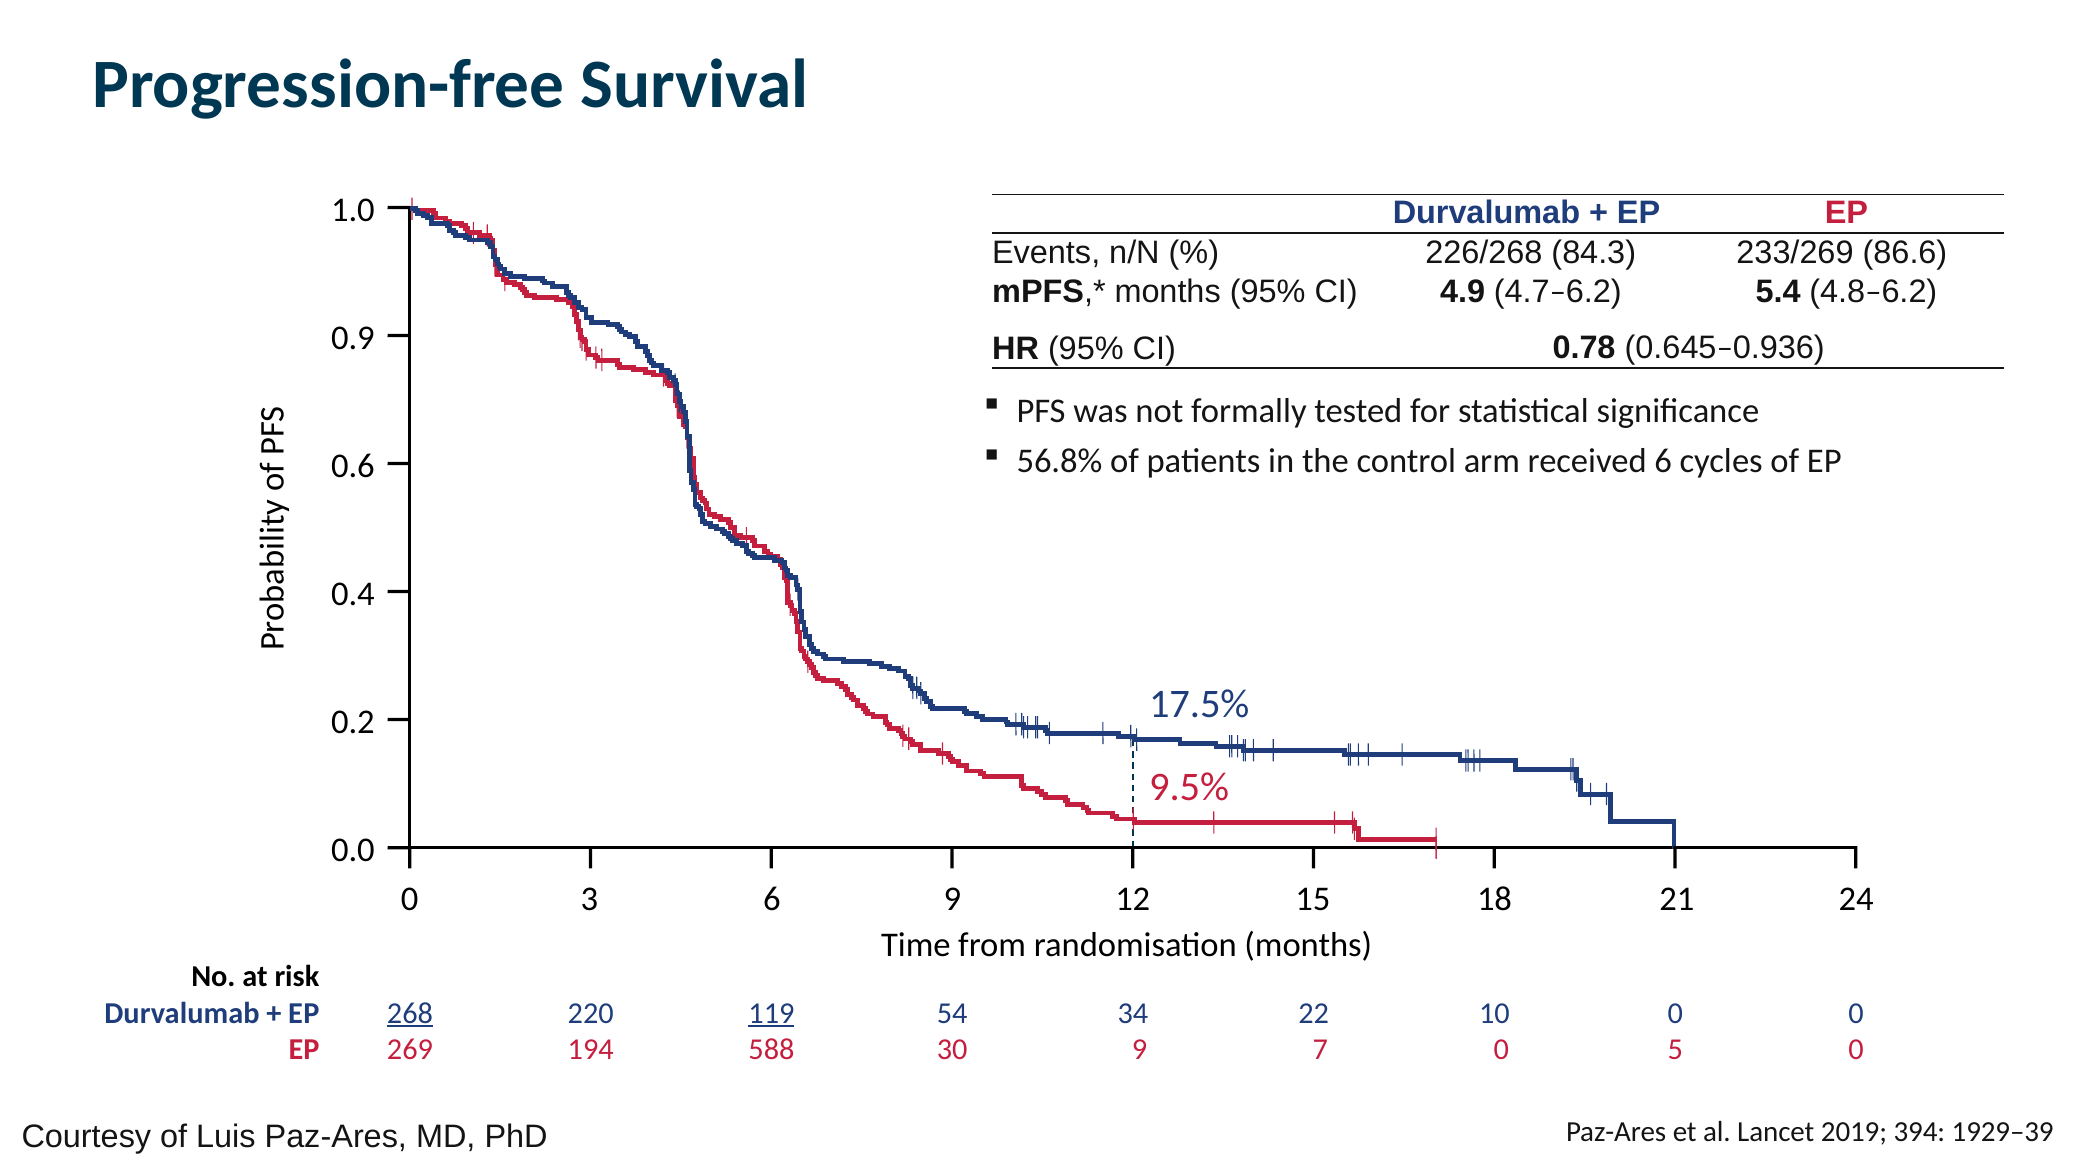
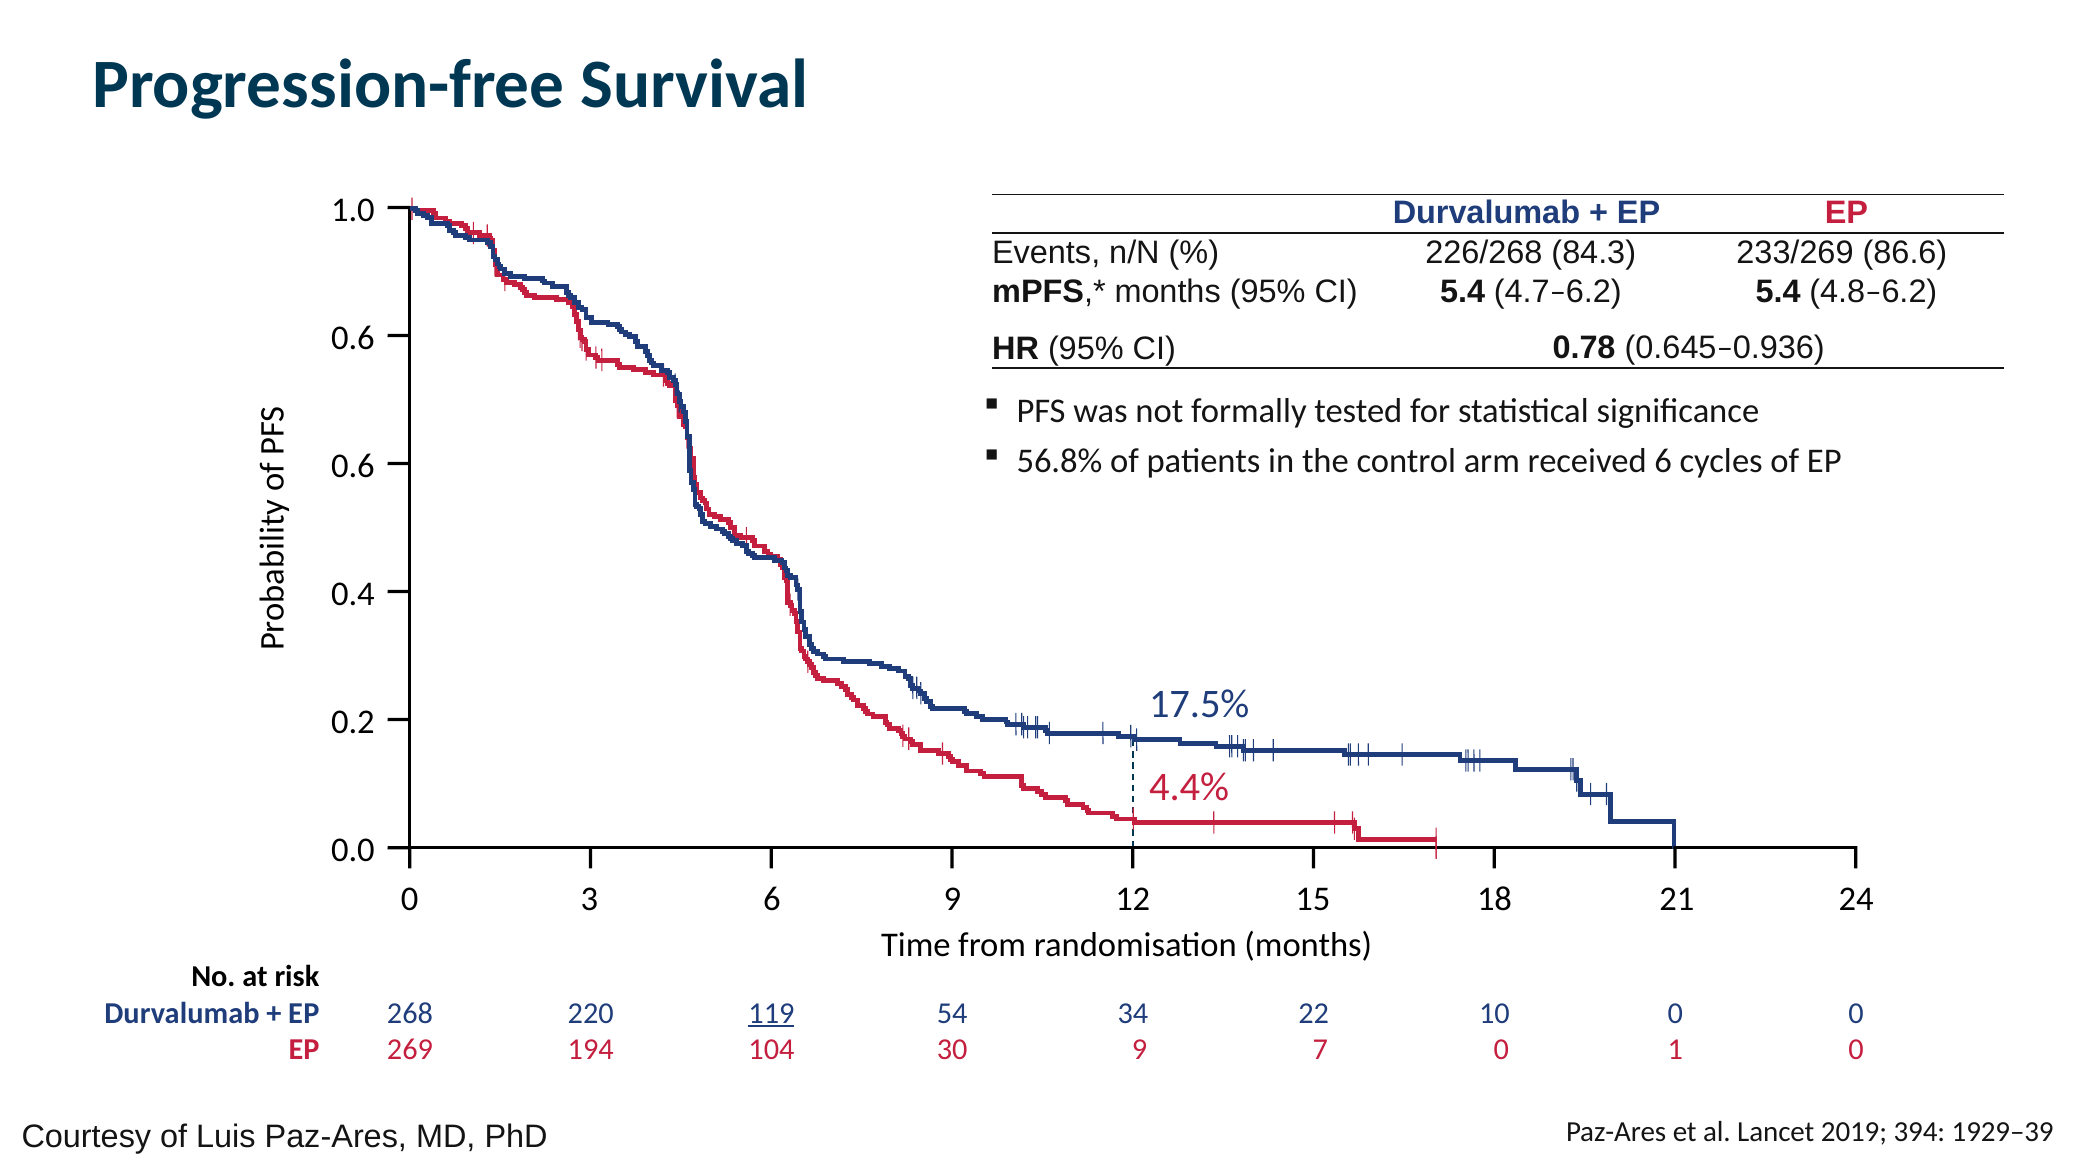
CI 4.9: 4.9 -> 5.4 (1463, 291)
0.9: 0.9 -> 0.6 (353, 338)
9.5%: 9.5% -> 4.4% (1189, 787)
268 underline: present -> none (410, 1013)
588: 588 -> 104 (771, 1049)
5: 5 -> 1 (1675, 1049)
